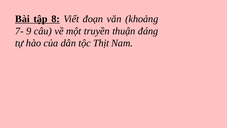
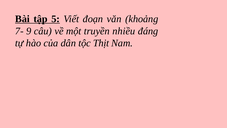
8: 8 -> 5 (56, 19)
thuận: thuận -> nhiều (124, 31)
